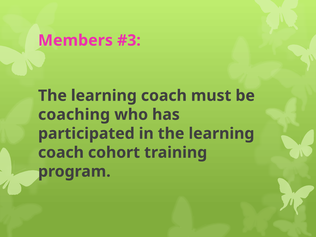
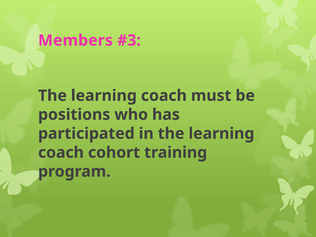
coaching: coaching -> positions (74, 115)
